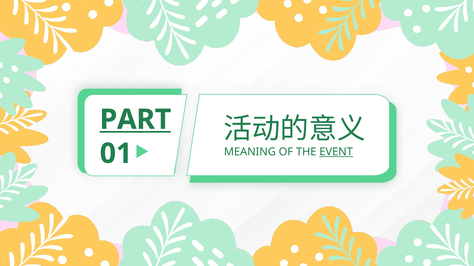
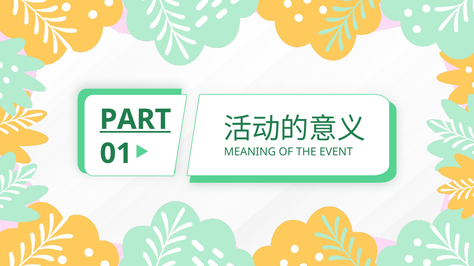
EVENT underline: present -> none (336, 152)
